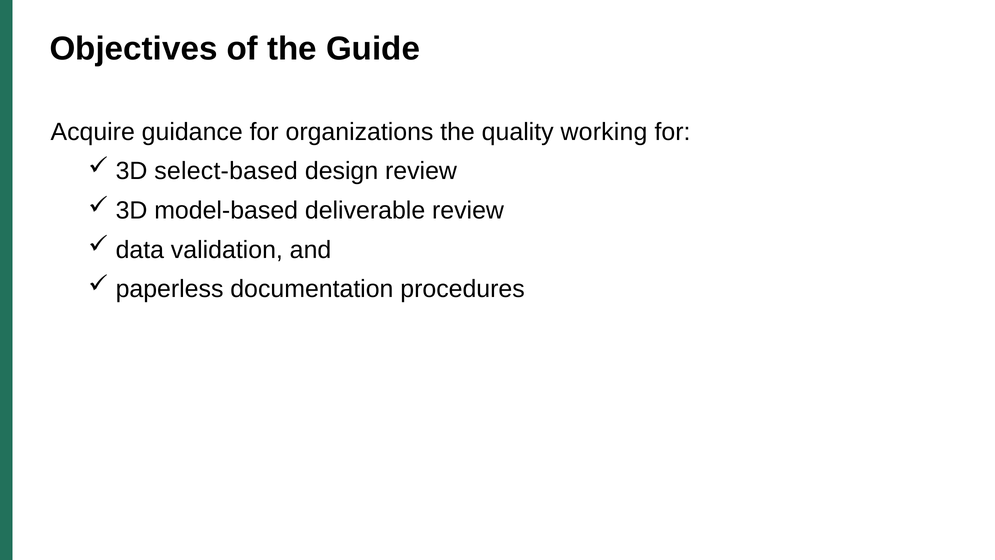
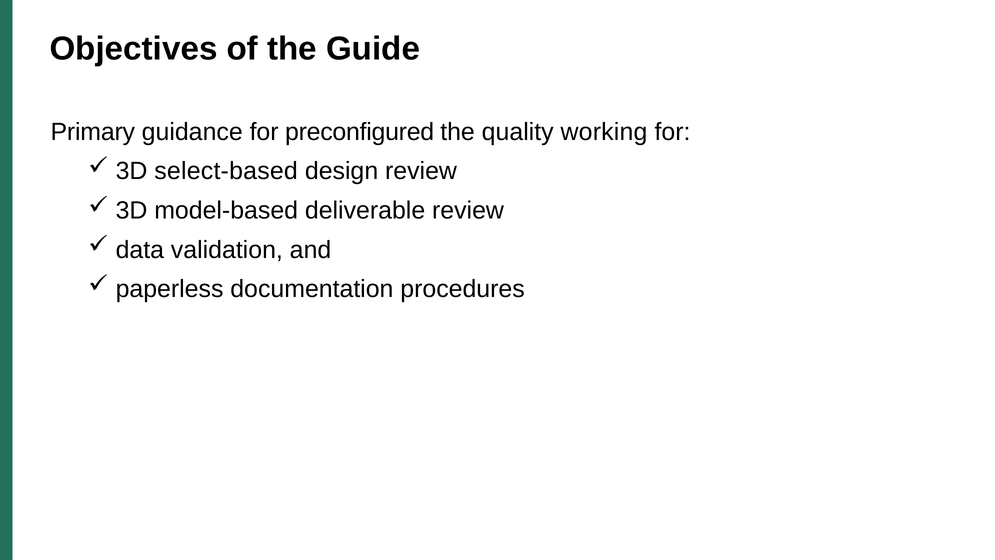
Acquire: Acquire -> Primary (93, 132)
organizations: organizations -> preconfigured (360, 132)
